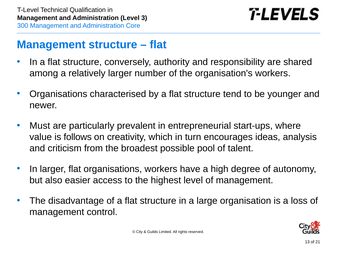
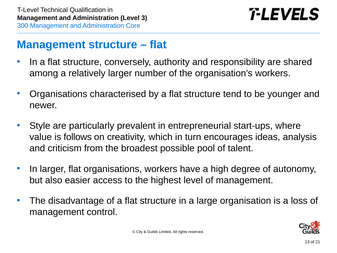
Must: Must -> Style (40, 126)
